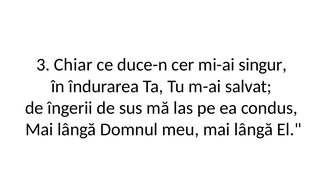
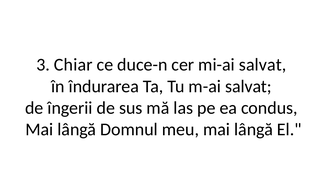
mi-ai singur: singur -> salvat (263, 65)
